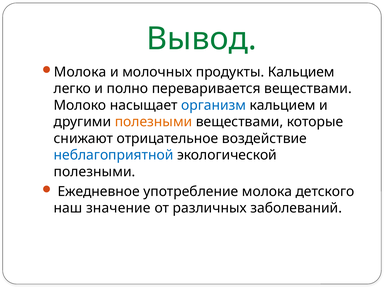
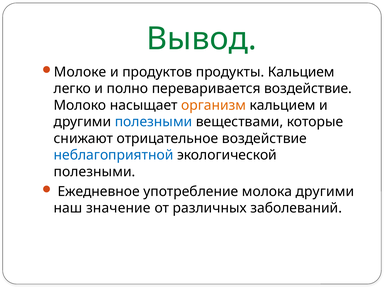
Молока: Молока -> Молоке (80, 72)
молочных: молочных -> продуктов (157, 72)
переваривается веществами: веществами -> воздействие (308, 89)
организм colour: blue -> orange (214, 105)
полезными colour: orange -> blue (154, 122)
молока детского: детского -> другими (325, 191)
